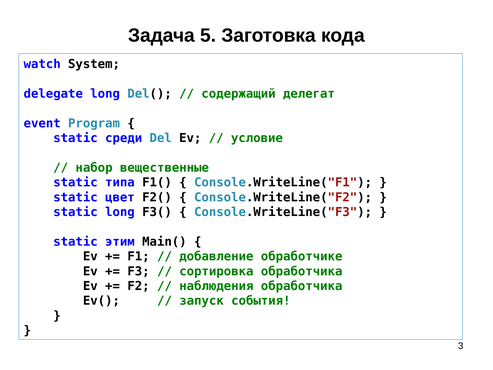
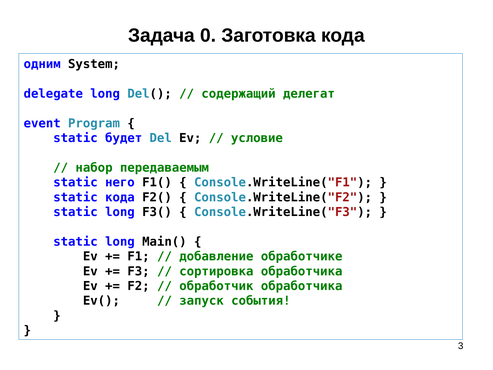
5: 5 -> 0 (208, 35)
watch: watch -> одним (42, 64)
среди: среди -> будет (124, 138)
вещественные: вещественные -> передаваемым (164, 168)
типа: типа -> него (120, 182)
static цвет: цвет -> кода (120, 197)
этим: этим -> long (120, 242)
наблюдения: наблюдения -> обработчик (216, 286)
